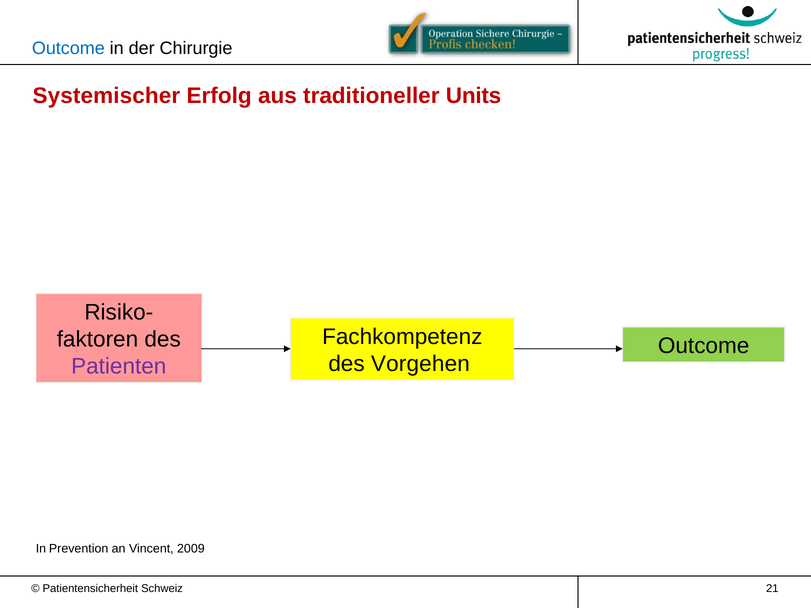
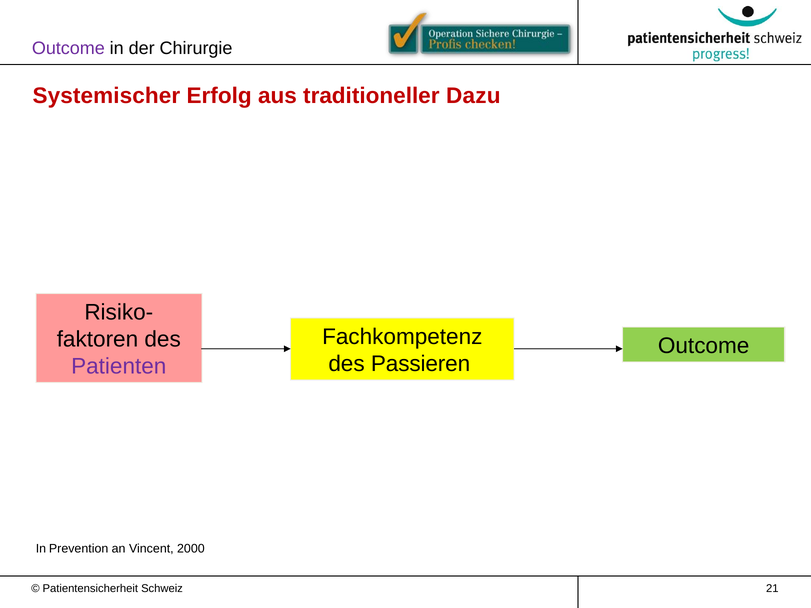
Outcome colour: blue -> purple (68, 48)
Units: Units -> Dazu (473, 96)
Vorgehen: Vorgehen -> Passieren (421, 364)
2009: 2009 -> 2000 (191, 549)
